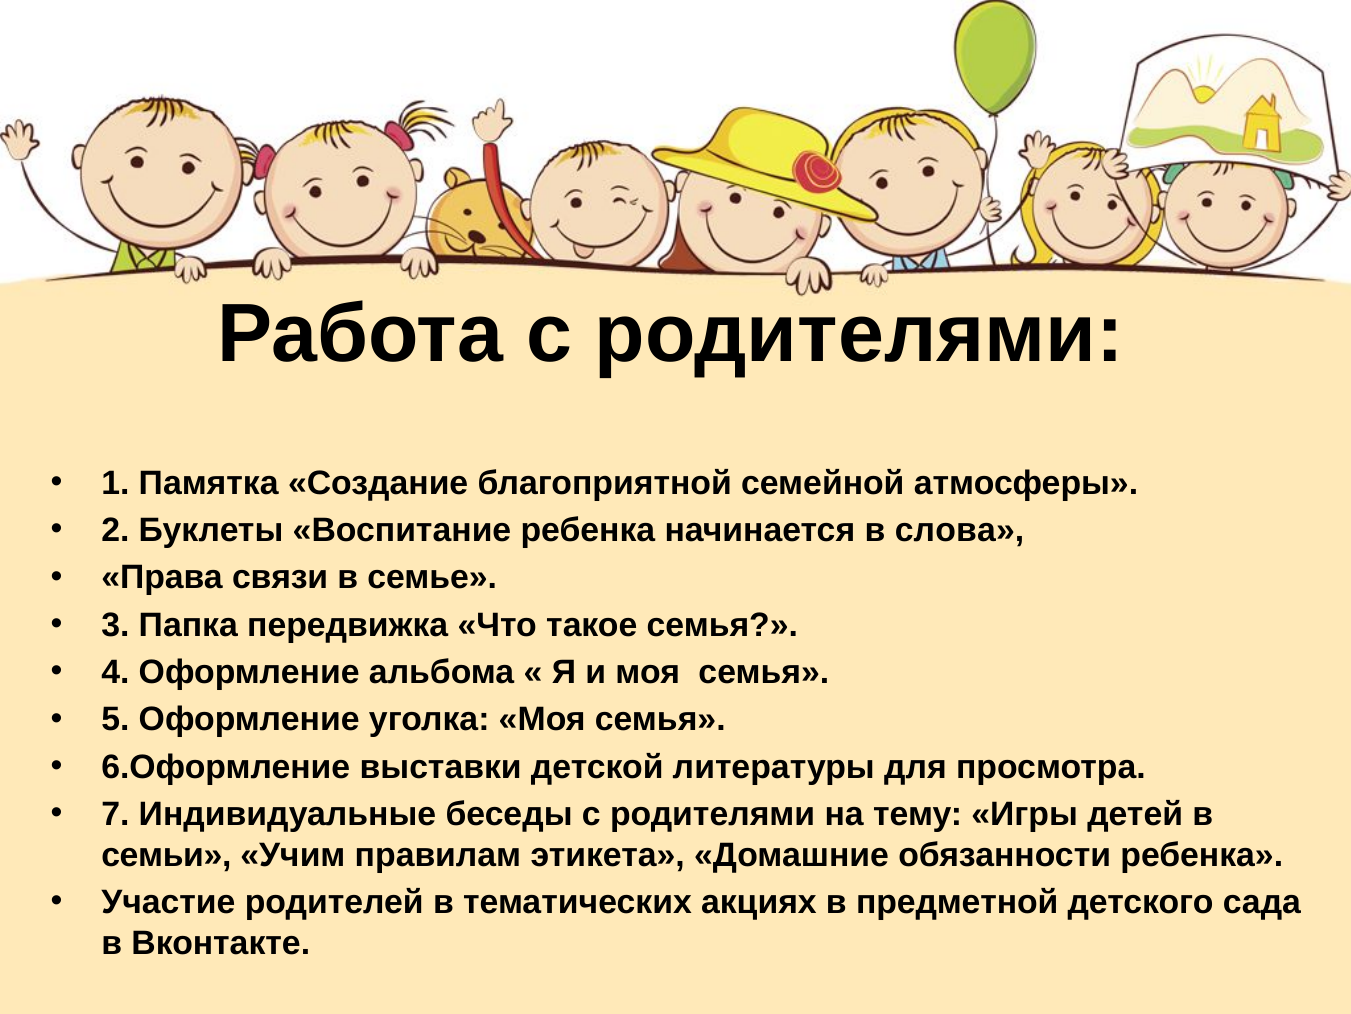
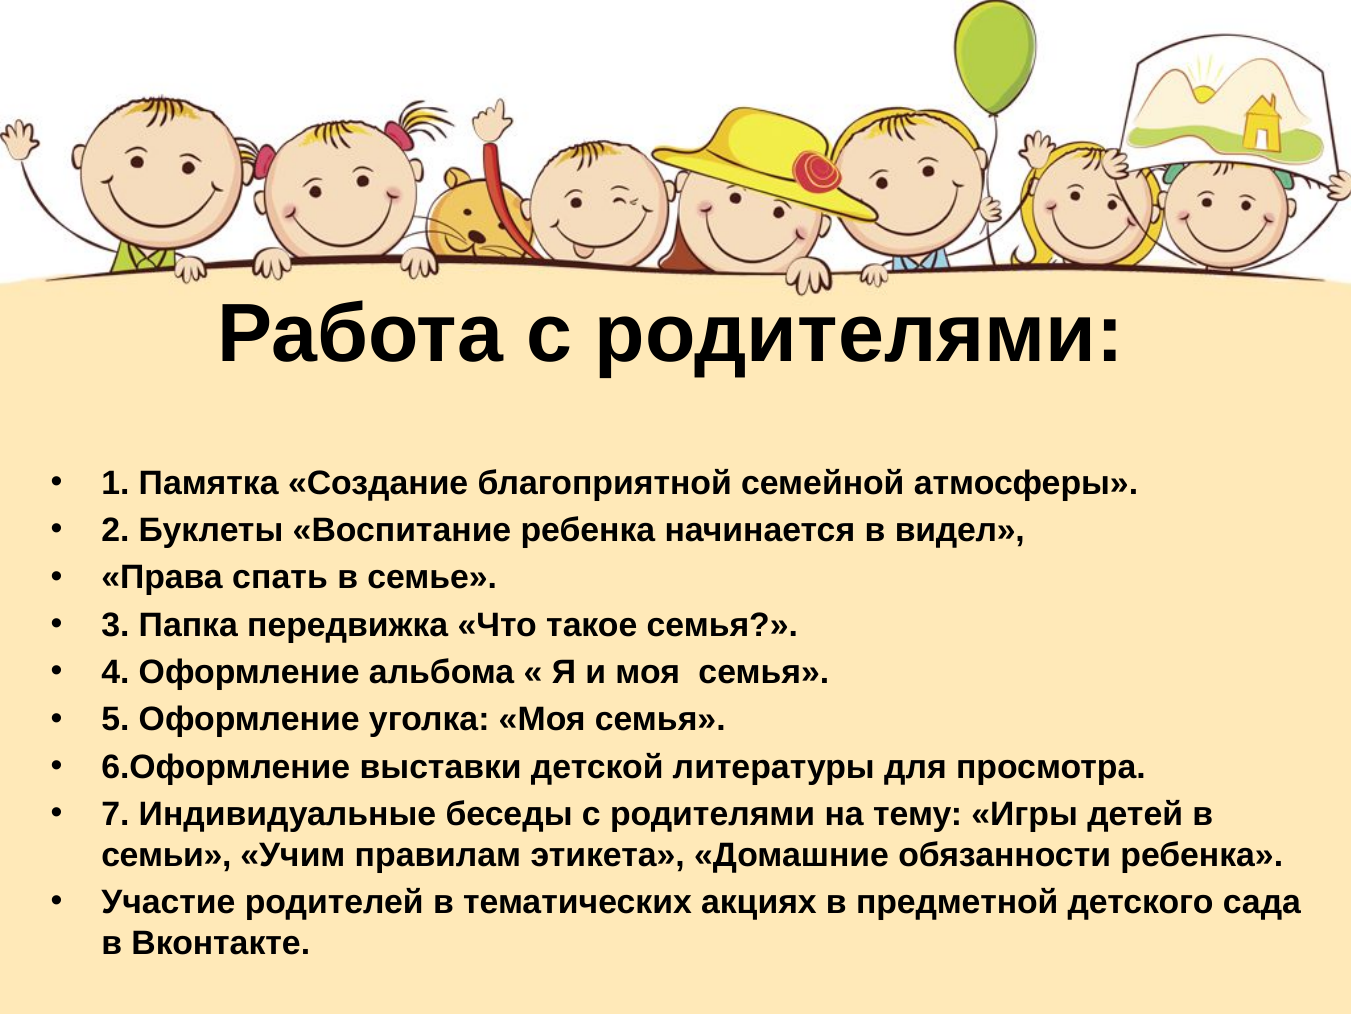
слова: слова -> видел (960, 530)
связи: связи -> спать (280, 577)
